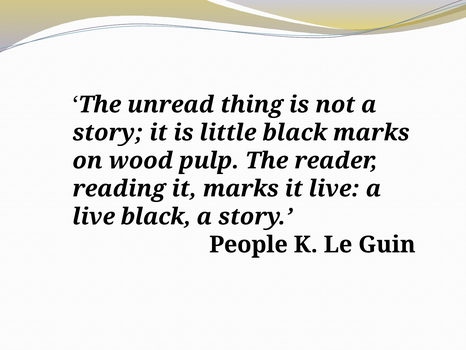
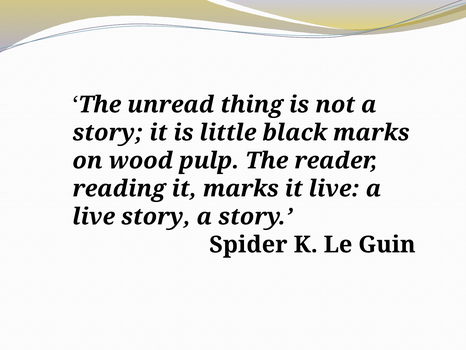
live black: black -> story (156, 216)
People: People -> Spider (248, 244)
